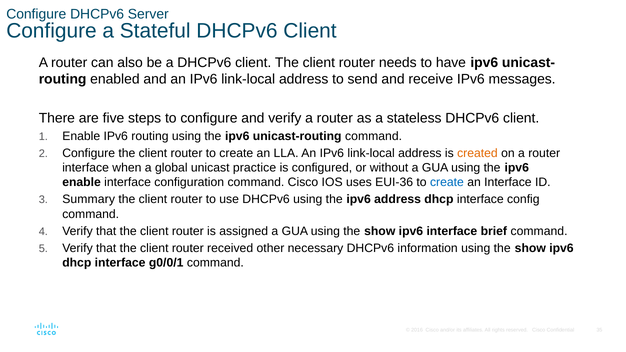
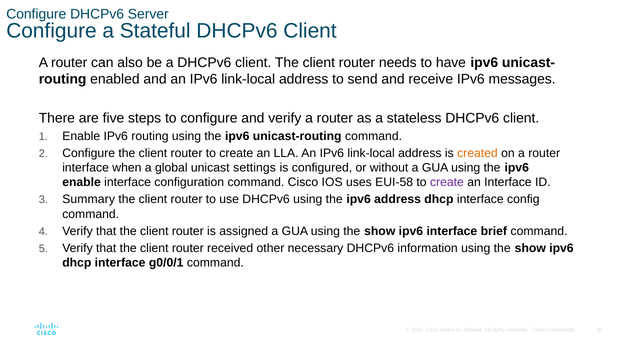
practice: practice -> settings (255, 168)
EUI-36: EUI-36 -> EUI-58 (394, 182)
create colour: blue -> purple (447, 182)
